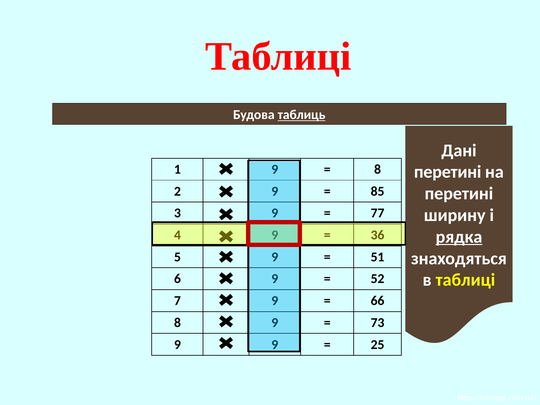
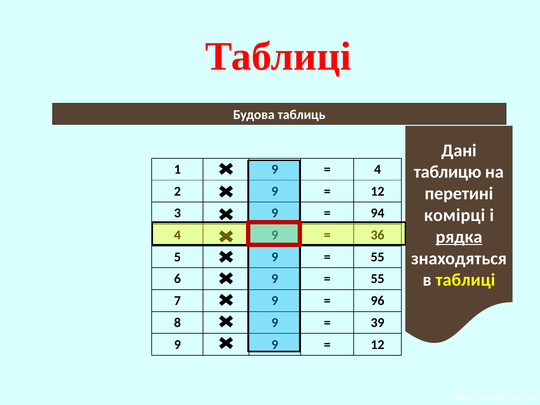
таблиць underline: present -> none (302, 115)
8: 8 -> 4 (378, 169)
перетині: перетині -> таблицю (448, 172)
85: 85 -> 12 (378, 191)
77: 77 -> 94 (378, 213)
ширину: ширину -> комірці (455, 215)
51: 51 -> 55 (378, 257)
52: 52 -> 55 (378, 279)
66: 66 -> 96 (378, 301)
73: 73 -> 39 (378, 323)
25: 25 -> 12 (378, 345)
